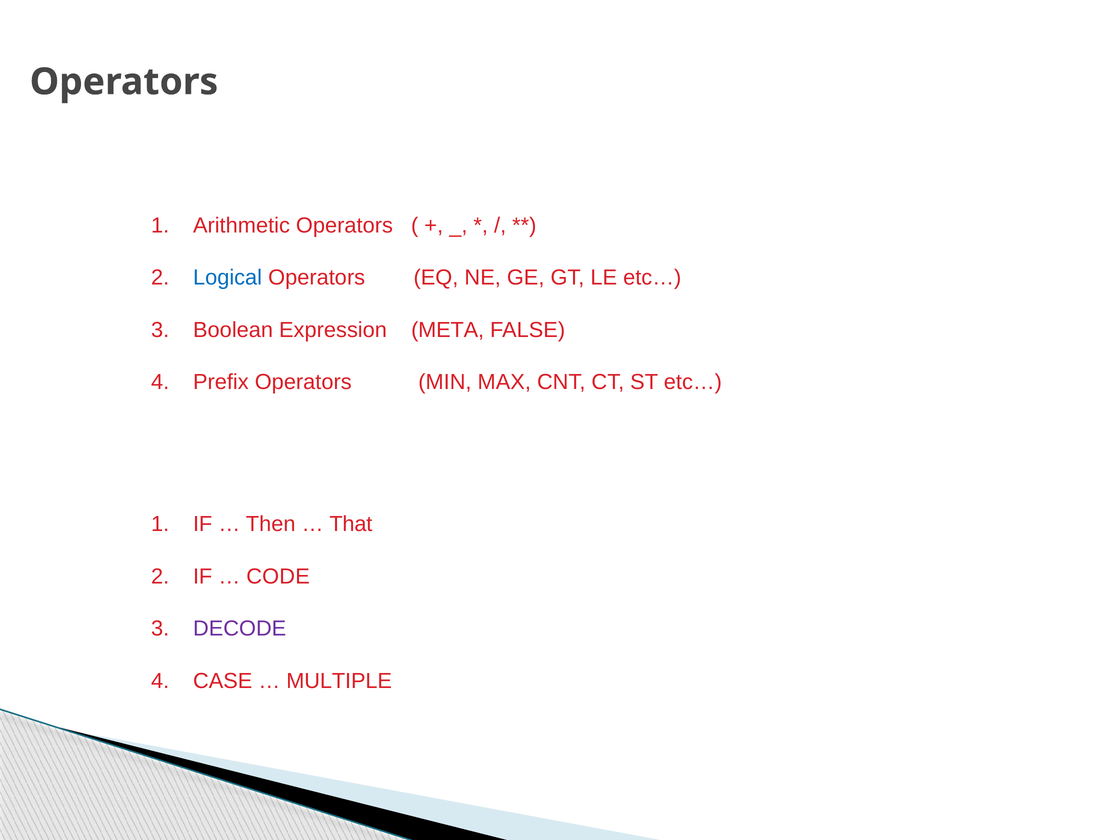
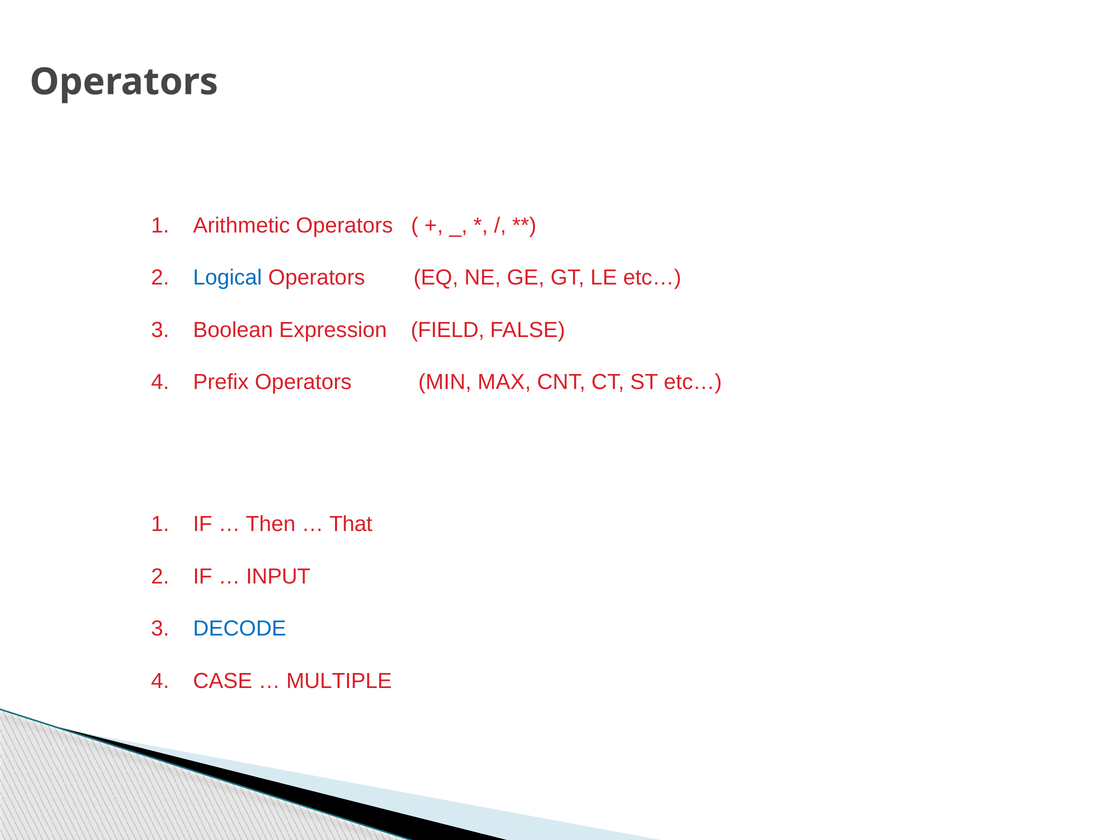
META: META -> FIELD (448, 330)
CODE: CODE -> INPUT (278, 576)
DECODE colour: purple -> blue (240, 629)
